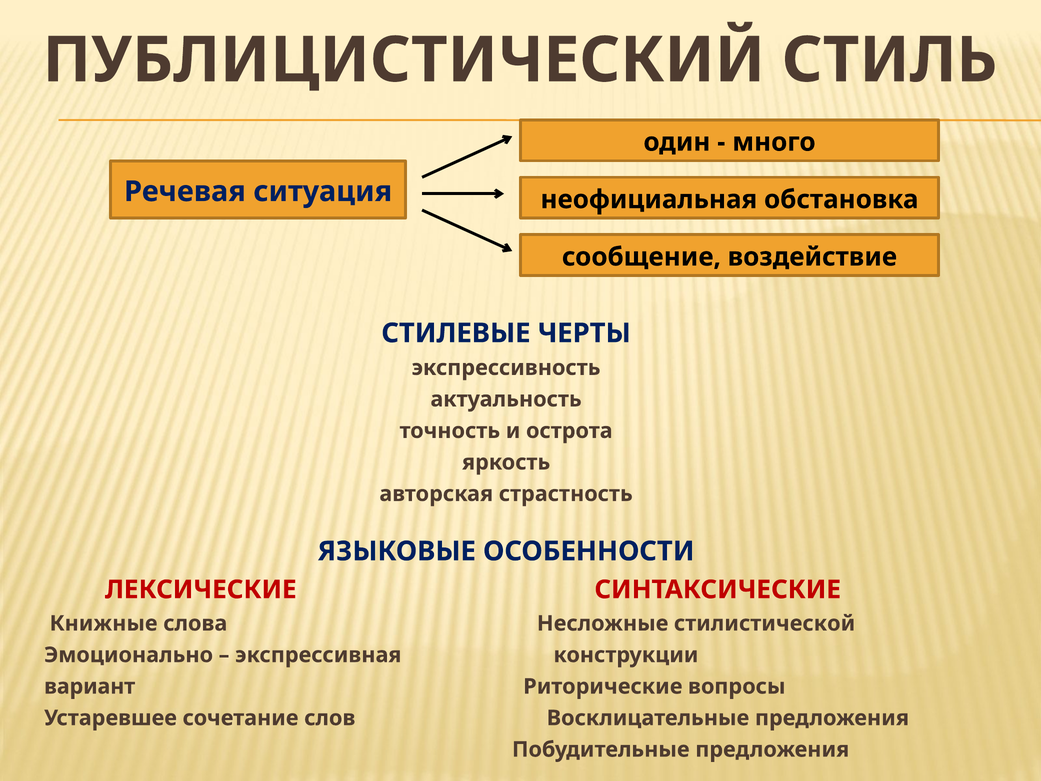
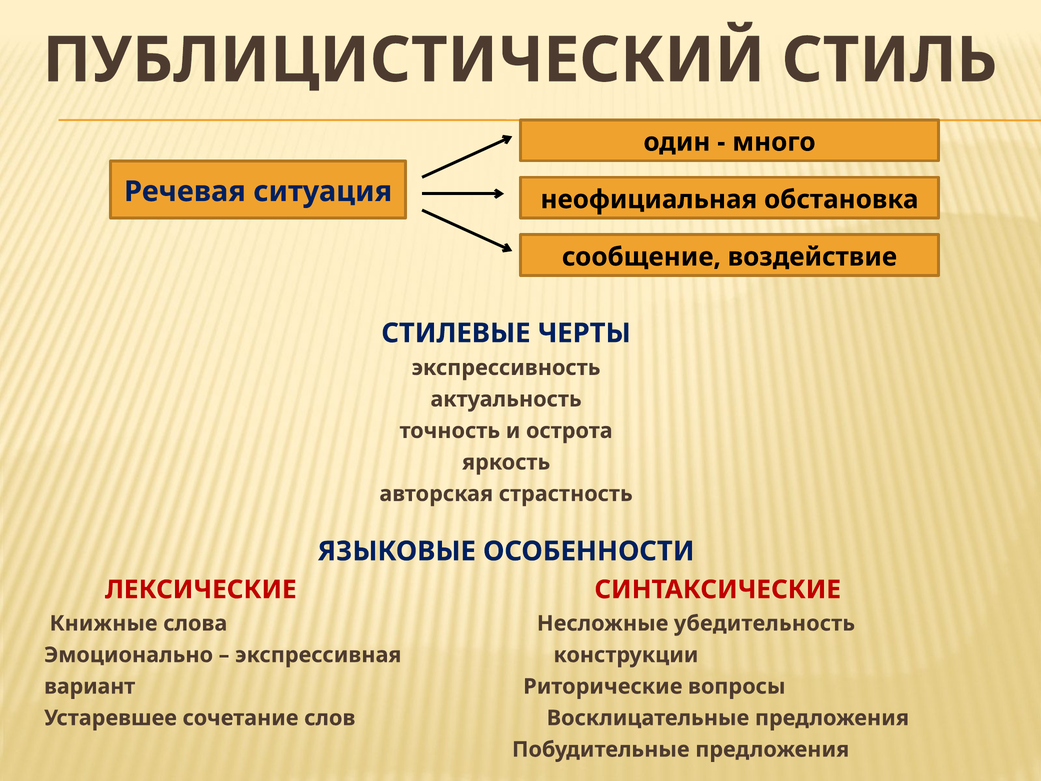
стилистической: стилистической -> убедительность (764, 623)
